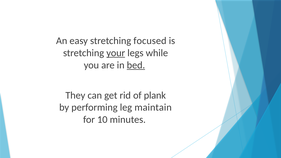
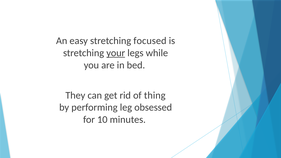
bed underline: present -> none (136, 65)
plank: plank -> thing (155, 95)
maintain: maintain -> obsessed (153, 107)
